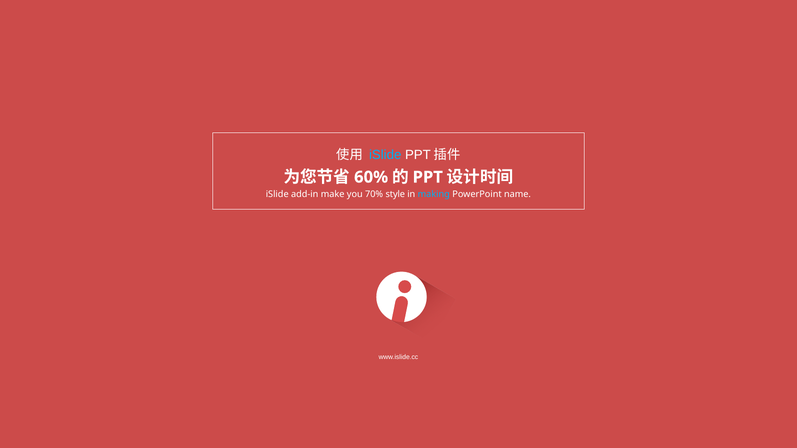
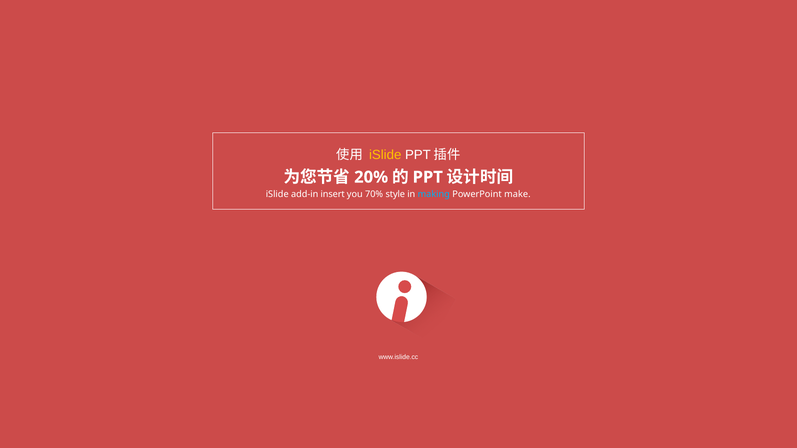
iSlide colour: light blue -> yellow (385, 155)
60%: 60% -> 20% (371, 177)
make: make -> insert (333, 194)
name: name -> make (517, 194)
